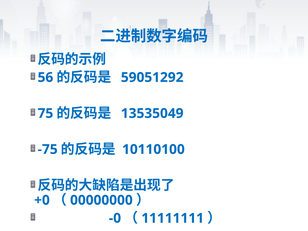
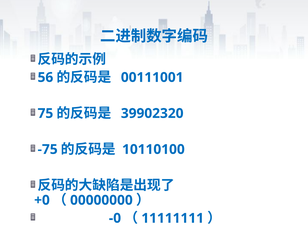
59051292: 59051292 -> 00111001 (152, 77)
13535049: 13535049 -> 39902320 (152, 113)
